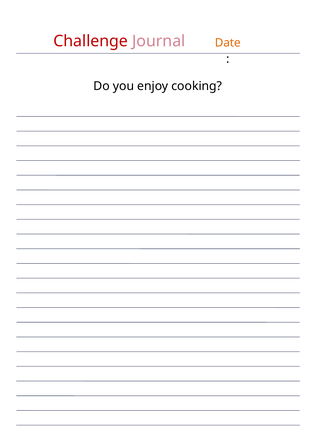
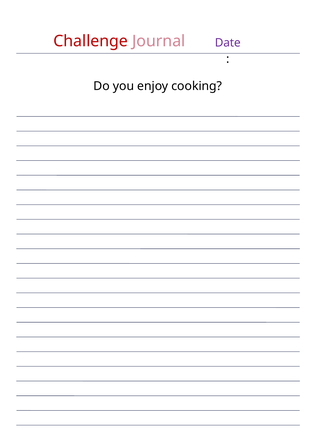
Date colour: orange -> purple (228, 43)
